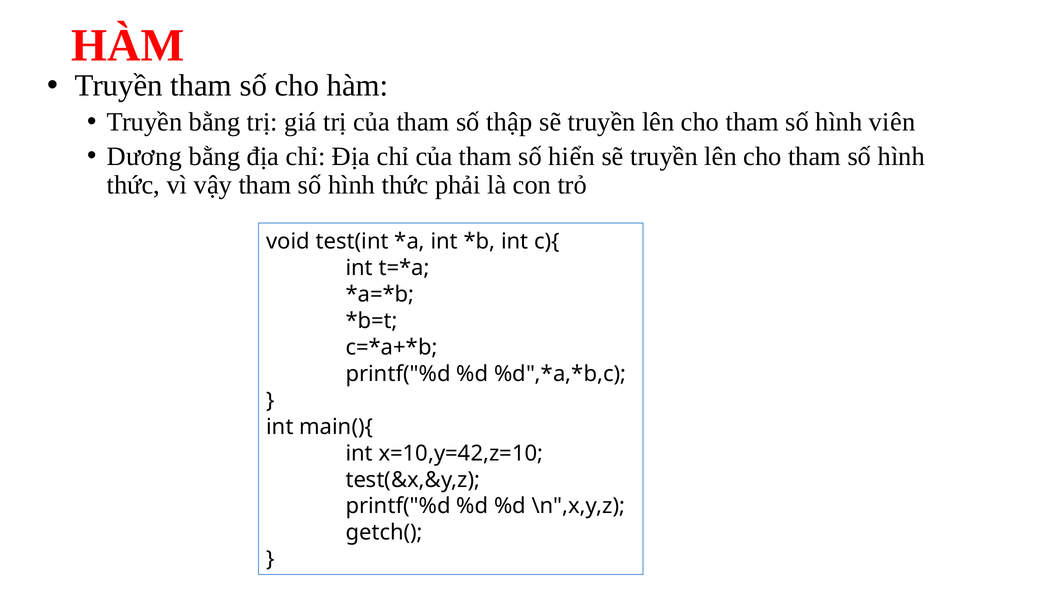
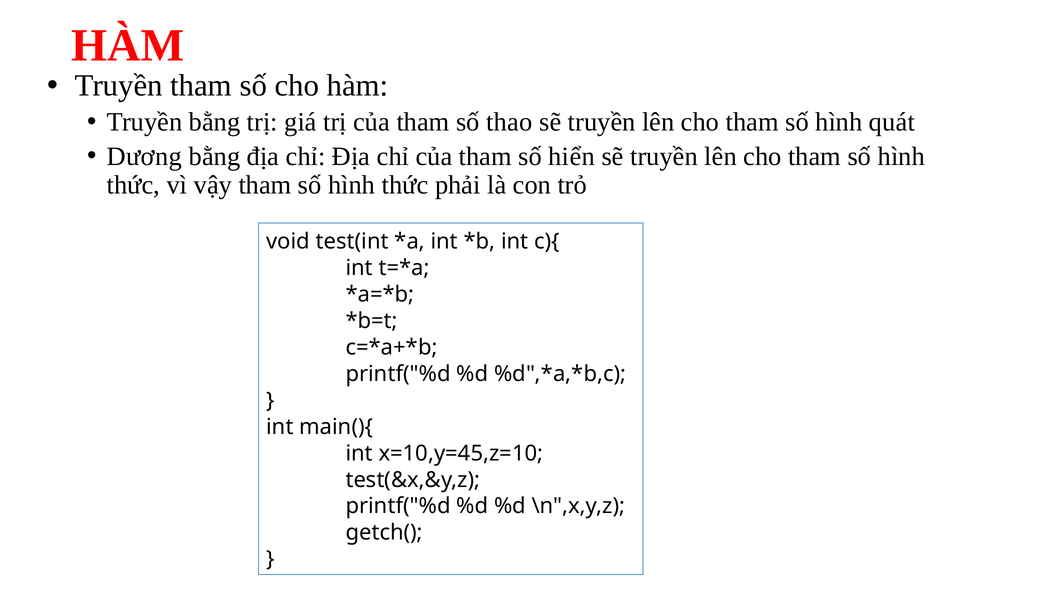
thập: thập -> thao (509, 122)
viên: viên -> quát (892, 122)
x=10,y=42,z=10: x=10,y=42,z=10 -> x=10,y=45,z=10 (461, 453)
